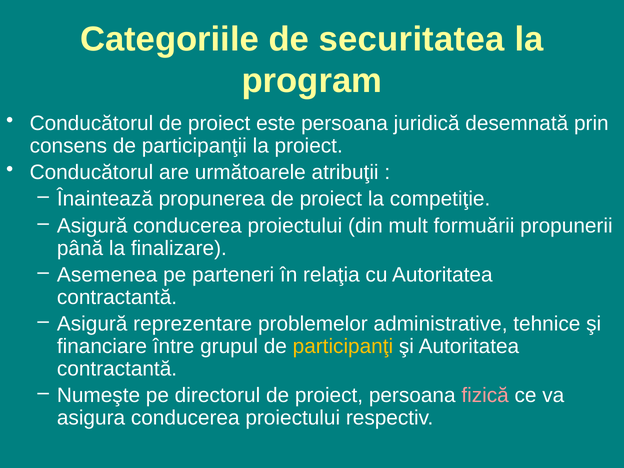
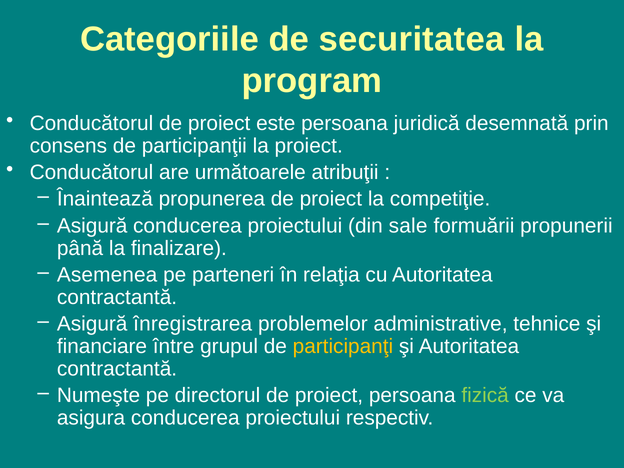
mult: mult -> sale (408, 226)
reprezentare: reprezentare -> înregistrarea (193, 324)
fizică colour: pink -> light green (485, 395)
